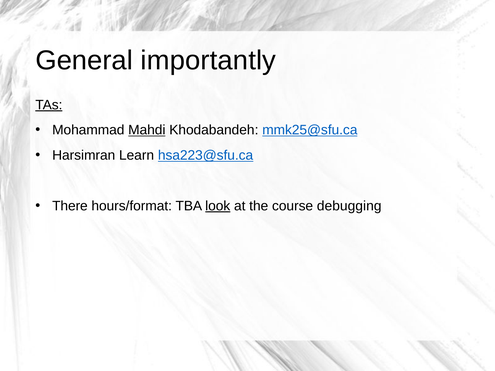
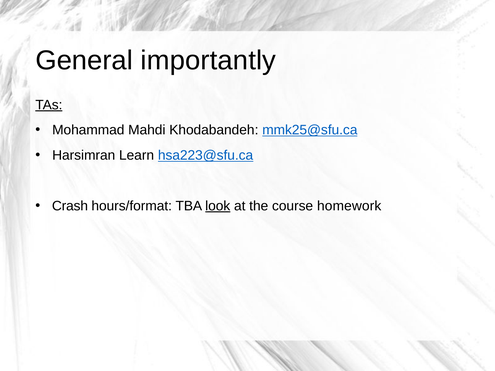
Mahdi underline: present -> none (147, 130)
There: There -> Crash (70, 206)
debugging: debugging -> homework (349, 206)
